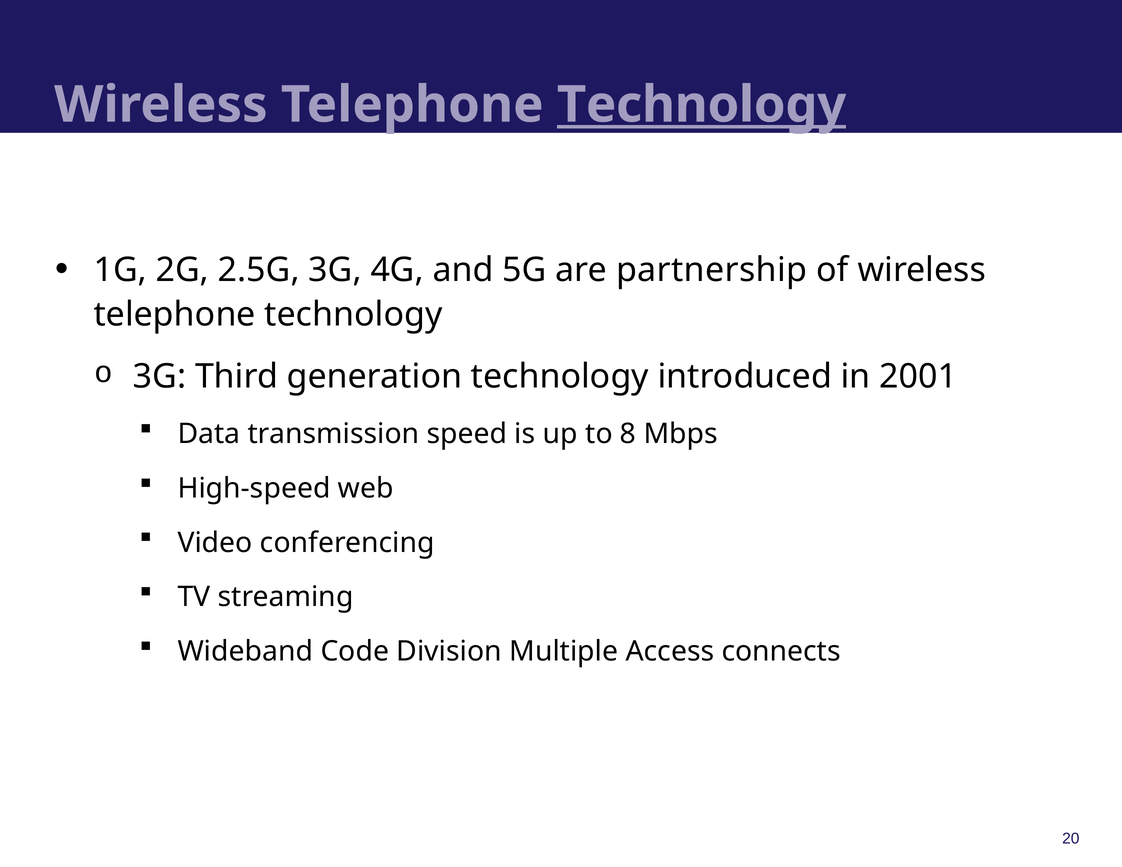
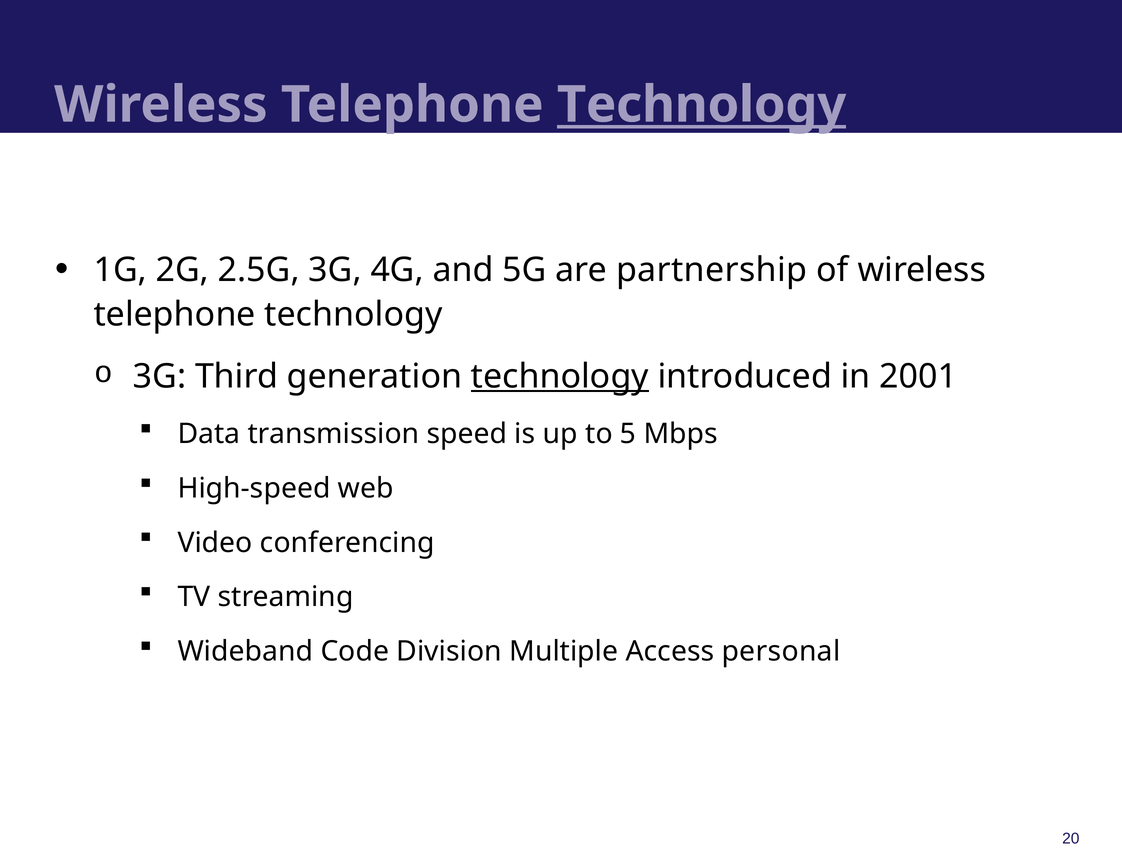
technology underline: none -> present (560, 377)
8: 8 -> 5 (628, 434)
connects: connects -> personal (781, 651)
